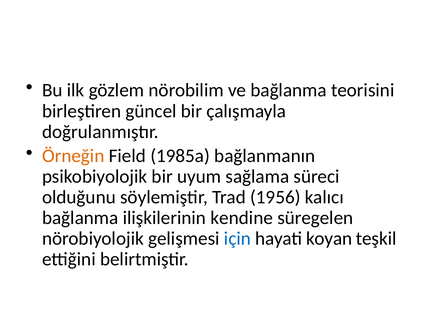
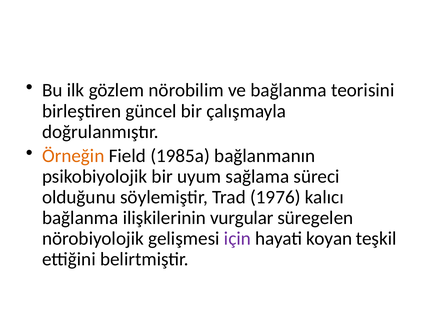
1956: 1956 -> 1976 (275, 197)
kendine: kendine -> vurgular (242, 218)
için colour: blue -> purple (237, 239)
